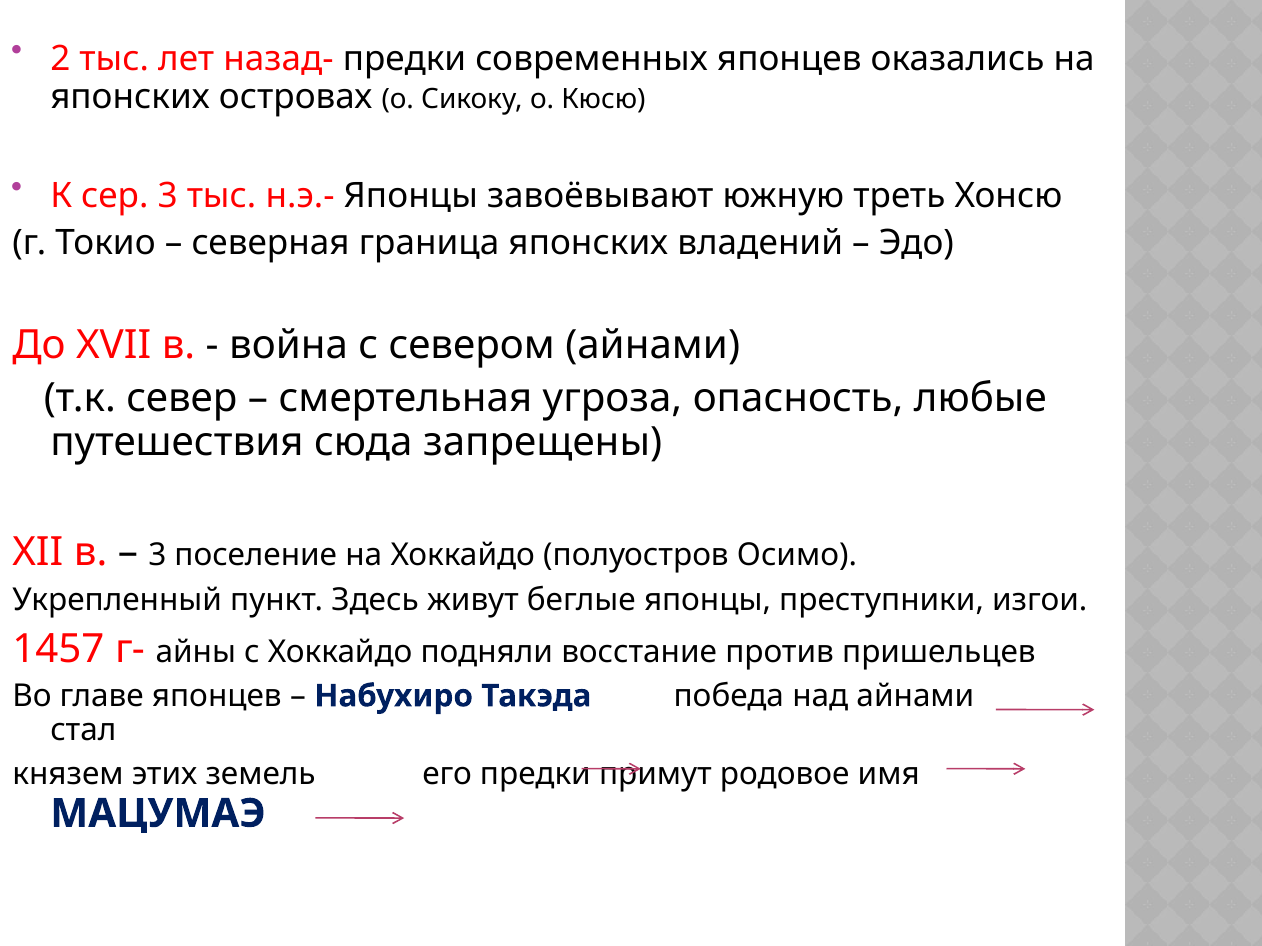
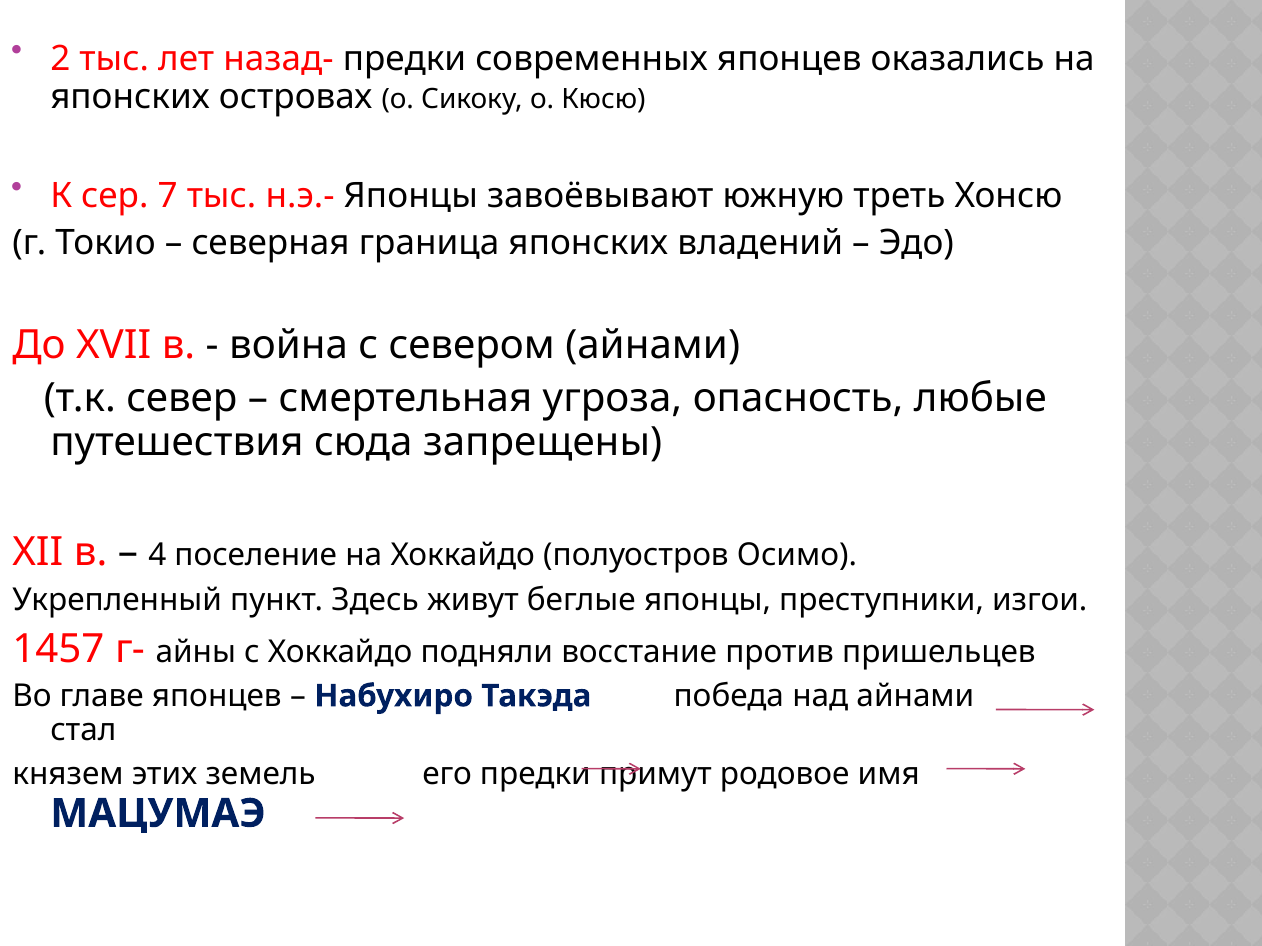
сер 3: 3 -> 7 (168, 196)
3: 3 -> 4 (157, 556)
